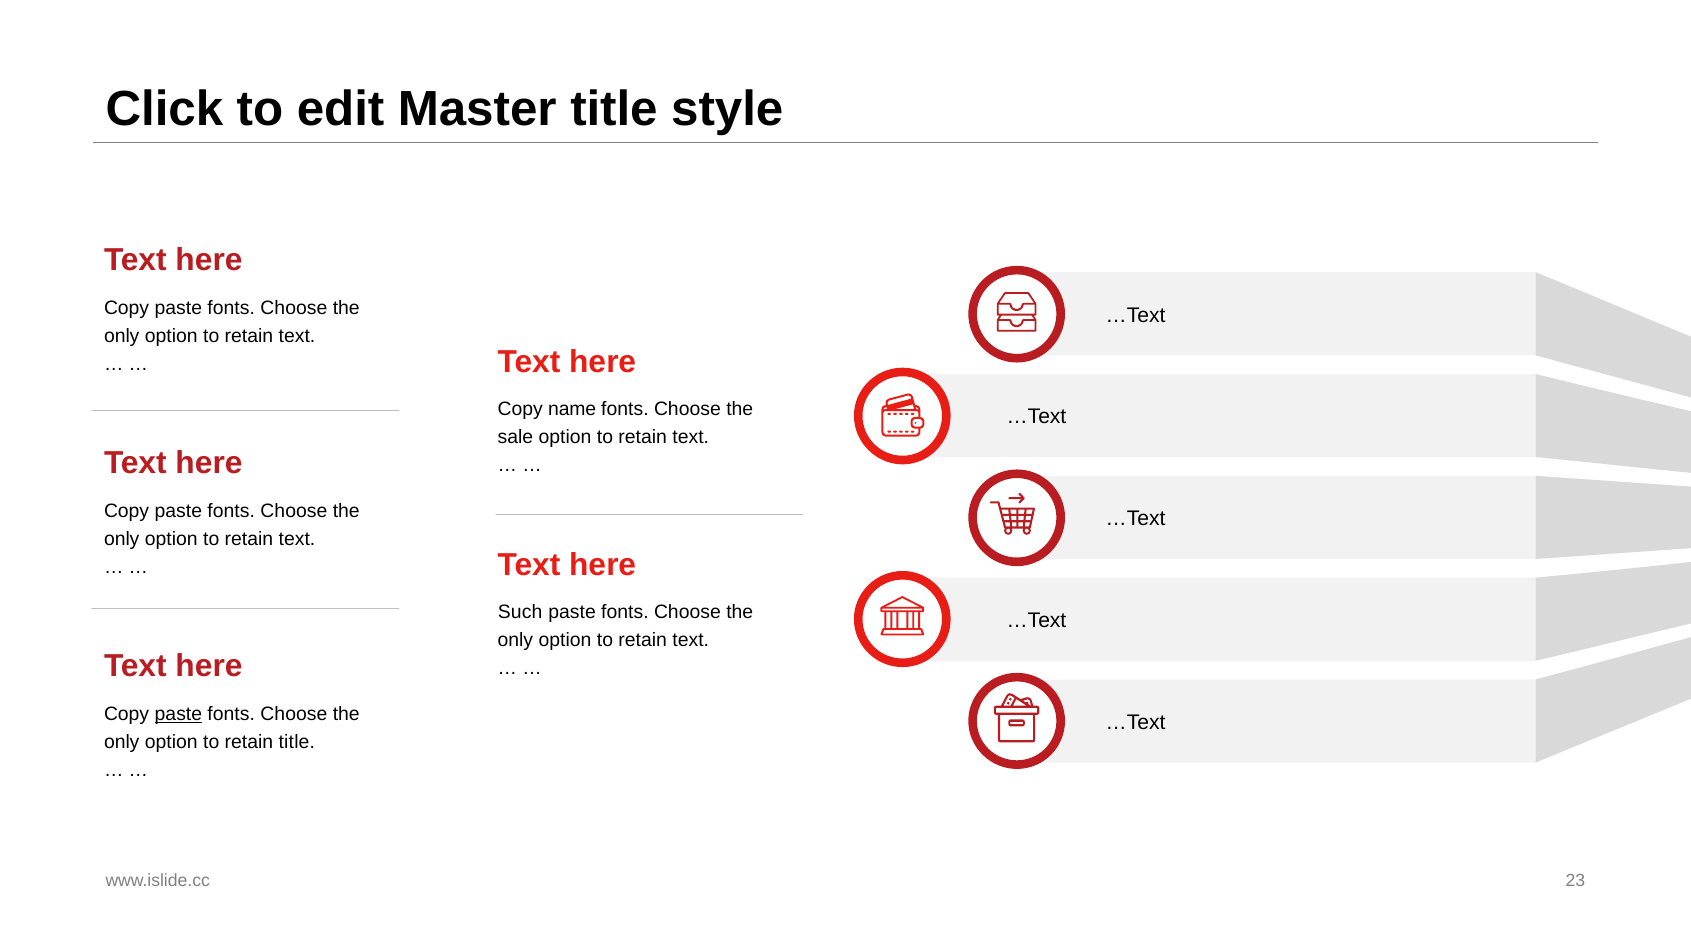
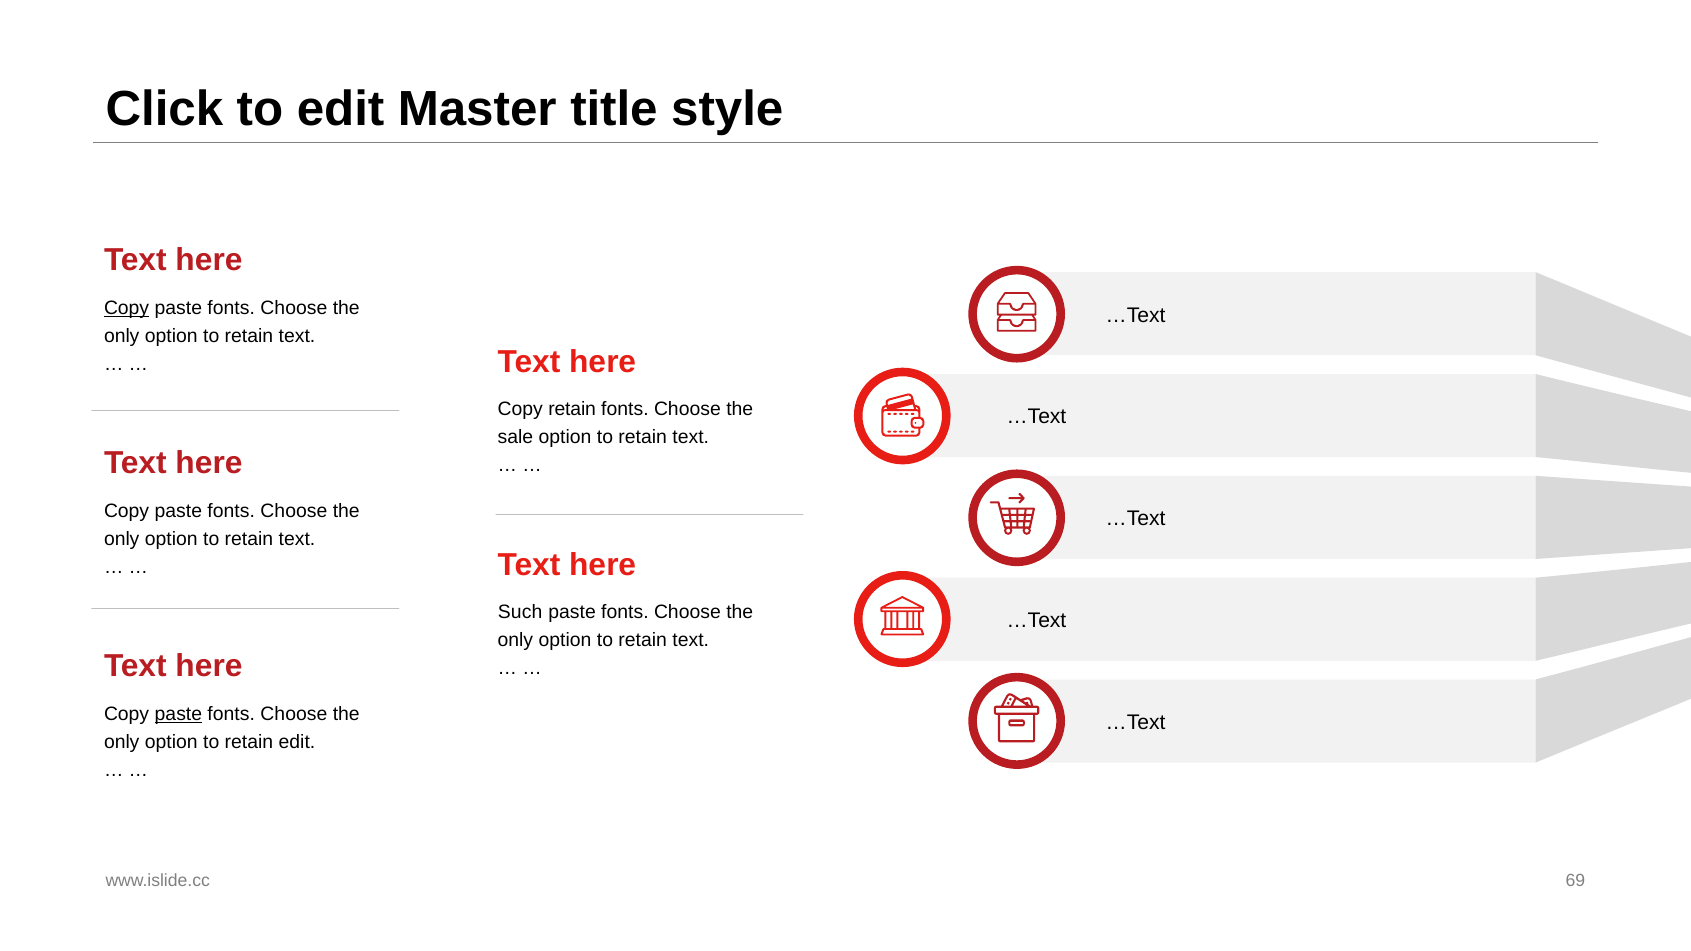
Copy underline: none -> present (127, 308)
Copy name: name -> retain (572, 409)
retain title: title -> edit (297, 742)
23: 23 -> 69 (1576, 881)
